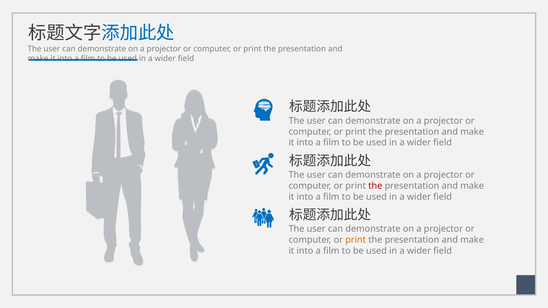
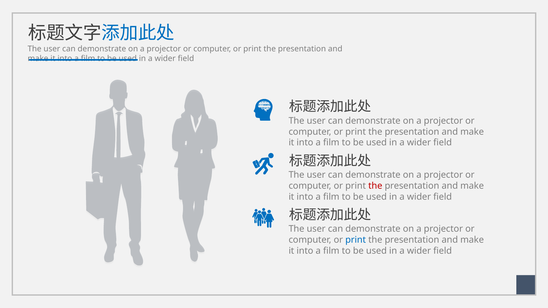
print colour: orange -> blue (356, 240)
